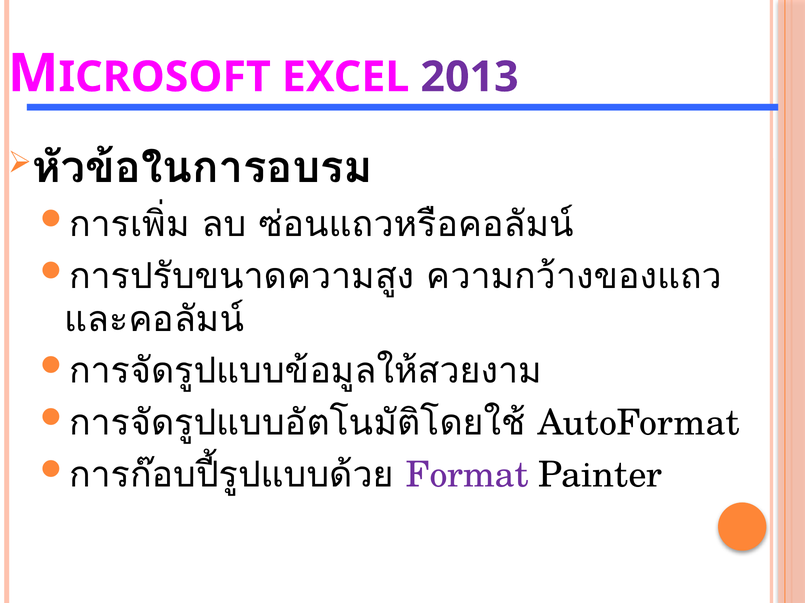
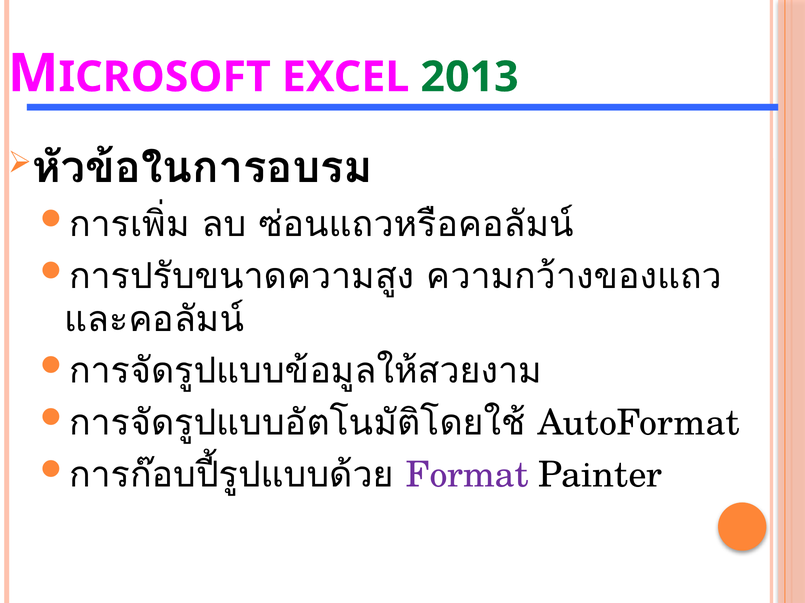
2013 colour: purple -> green (470, 77)
